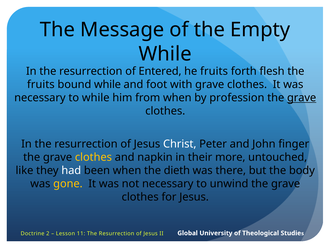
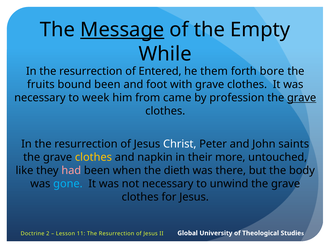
Message underline: none -> present (122, 30)
he fruits: fruits -> them (214, 71)
flesh: flesh -> bore (272, 71)
bound while: while -> been (107, 84)
to while: while -> week (96, 98)
from when: when -> came (177, 98)
finger: finger -> saints (294, 144)
had colour: white -> pink (71, 170)
gone colour: yellow -> light blue (68, 183)
